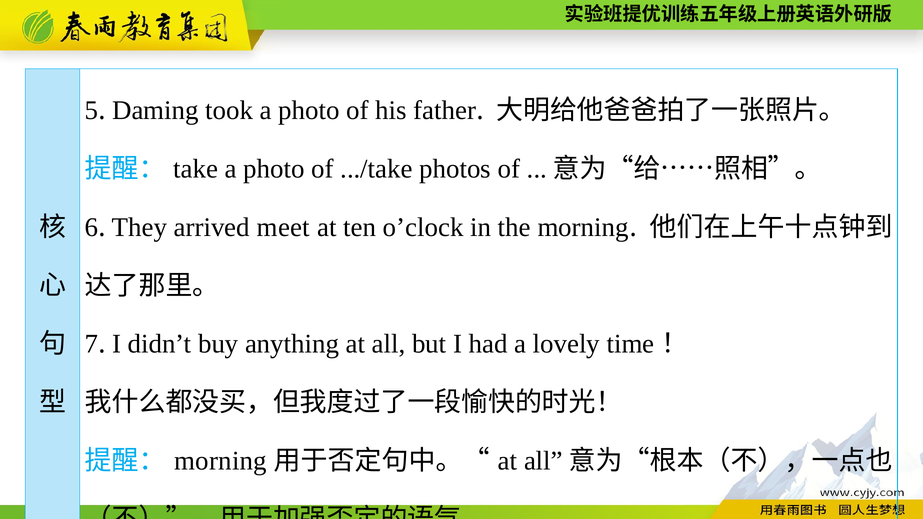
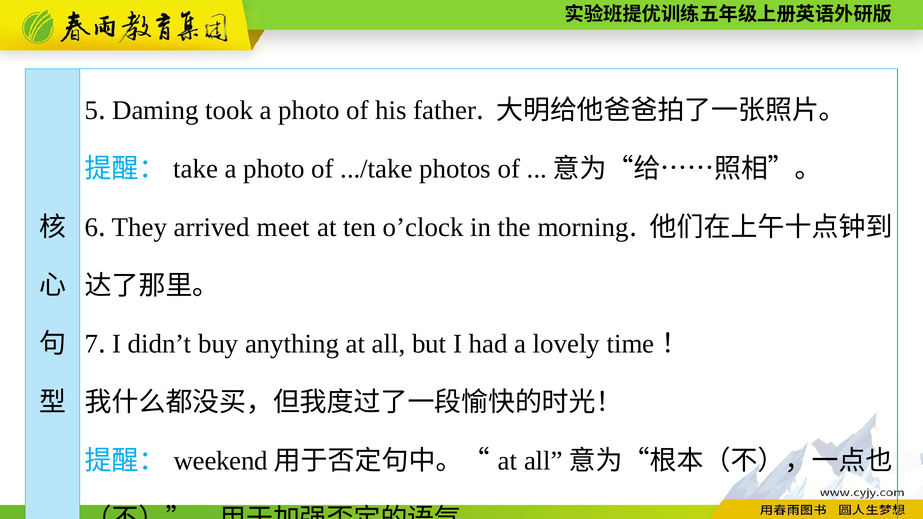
morning: morning -> weekend (221, 461)
